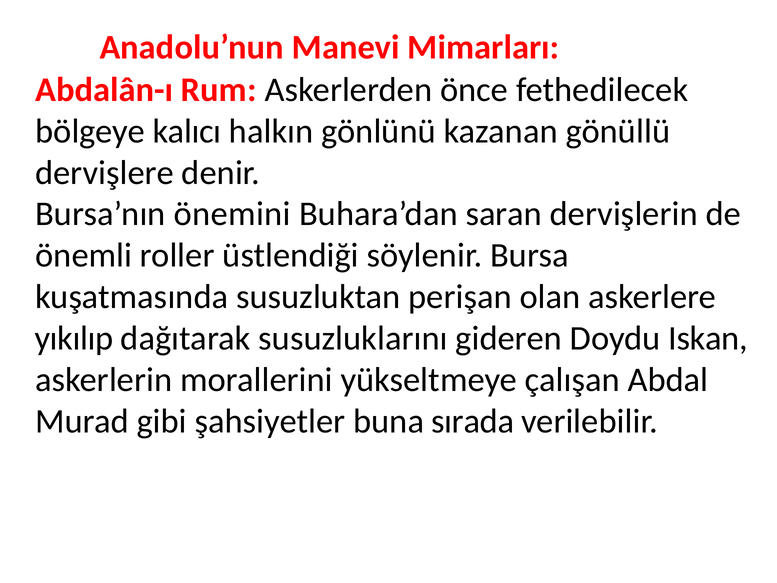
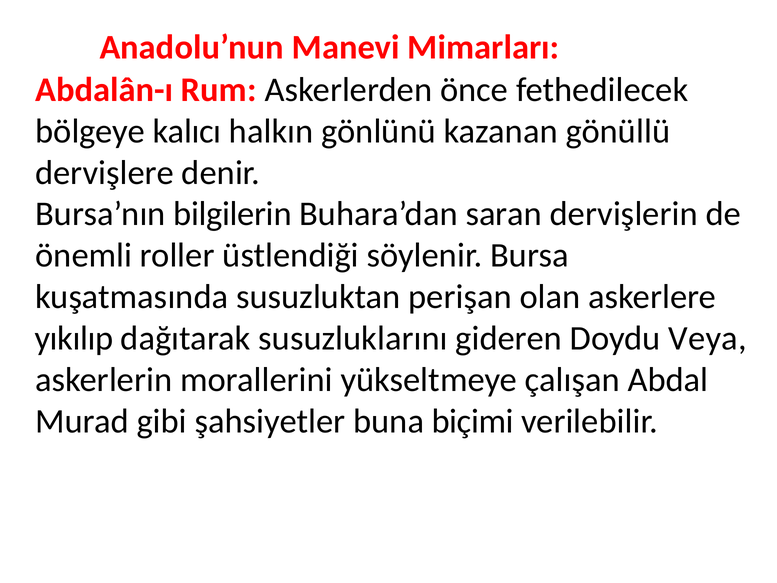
önemini: önemini -> bilgilerin (233, 214)
Iskan: Iskan -> Veya (708, 338)
sırada: sırada -> biçimi (473, 421)
